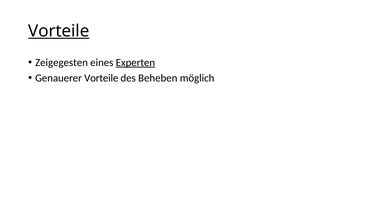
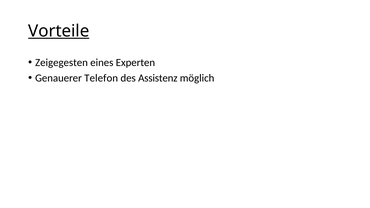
Experten underline: present -> none (135, 63)
Genauerer Vorteile: Vorteile -> Telefon (101, 78)
Beheben: Beheben -> Assistenz (158, 78)
